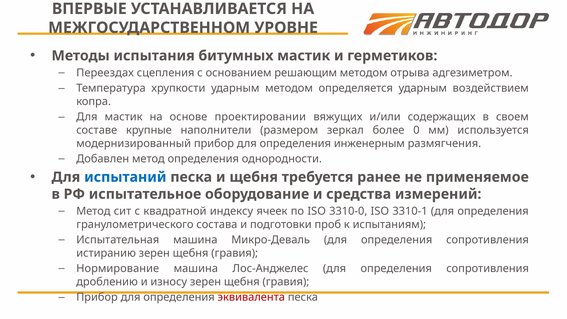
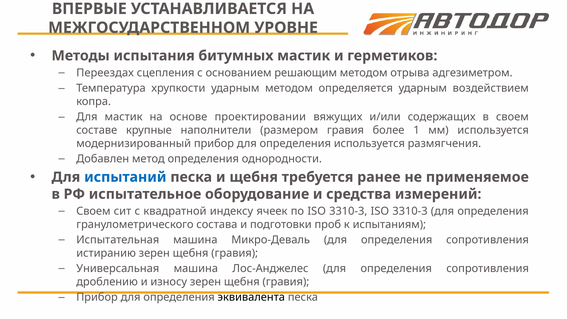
размером зеркал: зеркал -> гравия (345, 130)
0: 0 -> 1 (416, 130)
определения инженерным: инженерным -> используется (369, 143)
Метод: Метод -> Своем (93, 211)
по ISO 3310-0: 3310-0 -> 3310-3 (348, 211)
3310-1: 3310-1 -> 3310-3 (410, 211)
Нормирование: Нормирование -> Универсальная (118, 269)
эквивалента colour: red -> black (251, 297)
